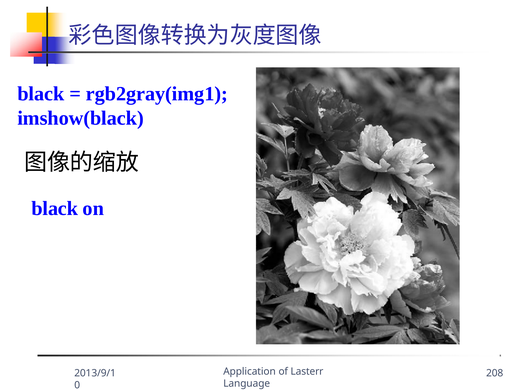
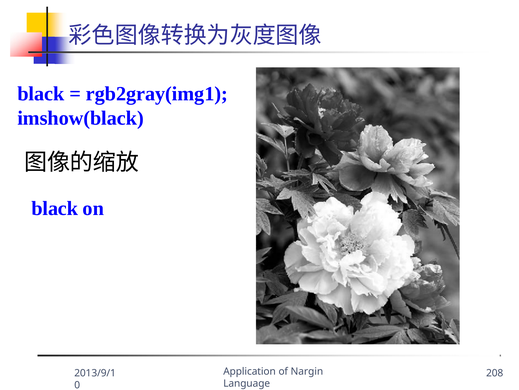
Lasterr: Lasterr -> Nargin (307, 371)
